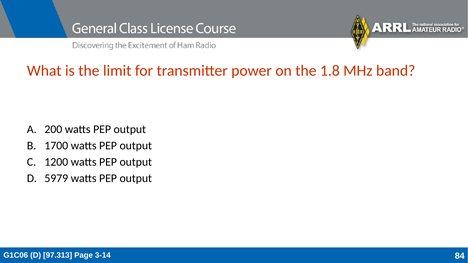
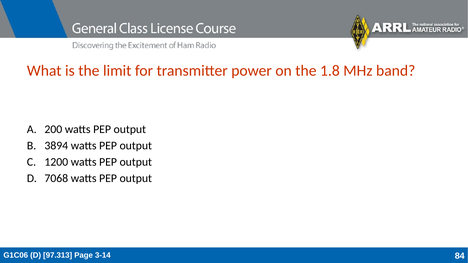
1700: 1700 -> 3894 (56, 146)
5979: 5979 -> 7068 (56, 179)
